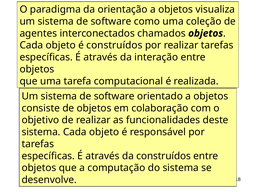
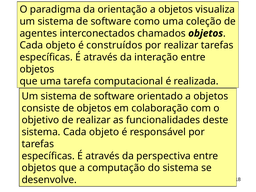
da construídos: construídos -> perspectiva (164, 156)
